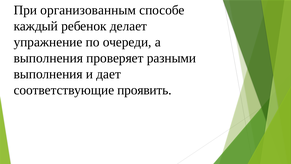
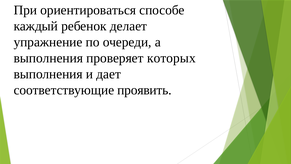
организованным: организованным -> ориентироваться (88, 10)
разными: разными -> которых (171, 58)
